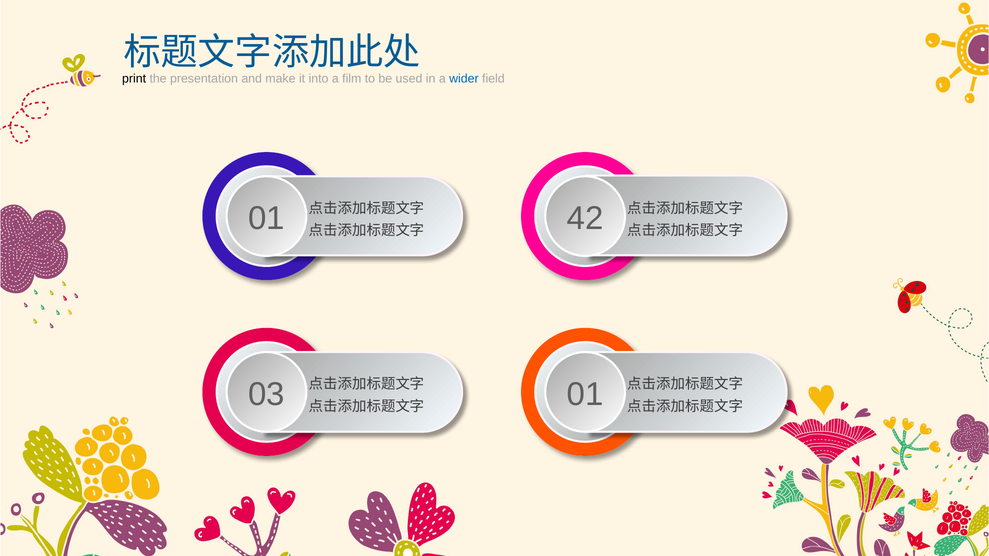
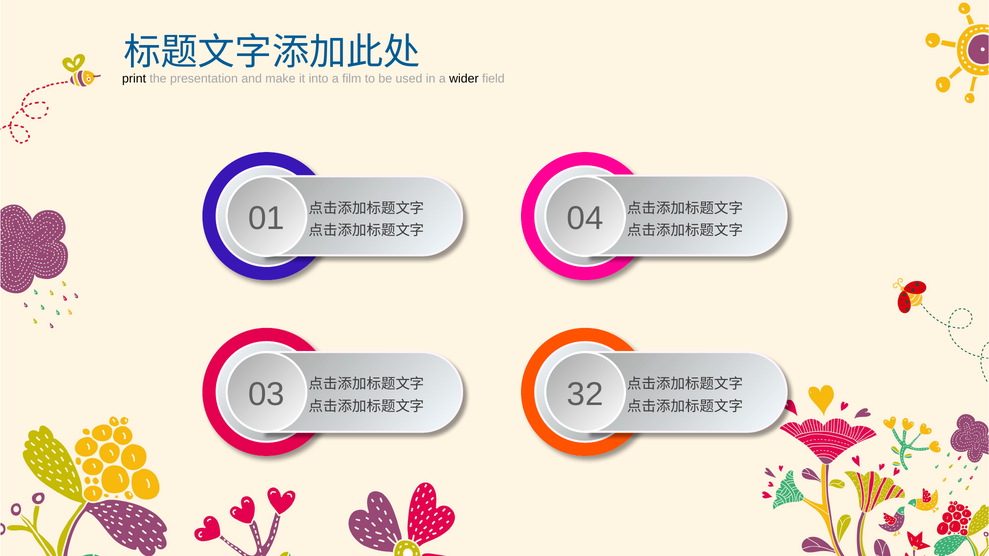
wider colour: blue -> black (464, 79)
42: 42 -> 04 (585, 219)
01: 01 -> 32 (585, 394)
